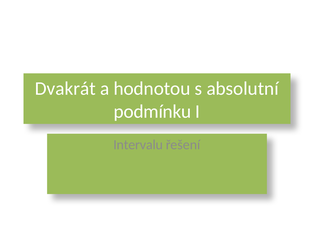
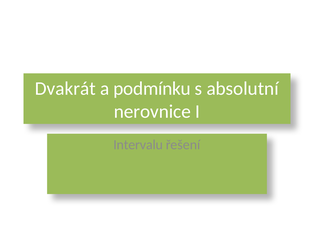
hodnotou: hodnotou -> podmínku (152, 88)
podmínku: podmínku -> nerovnice (152, 111)
